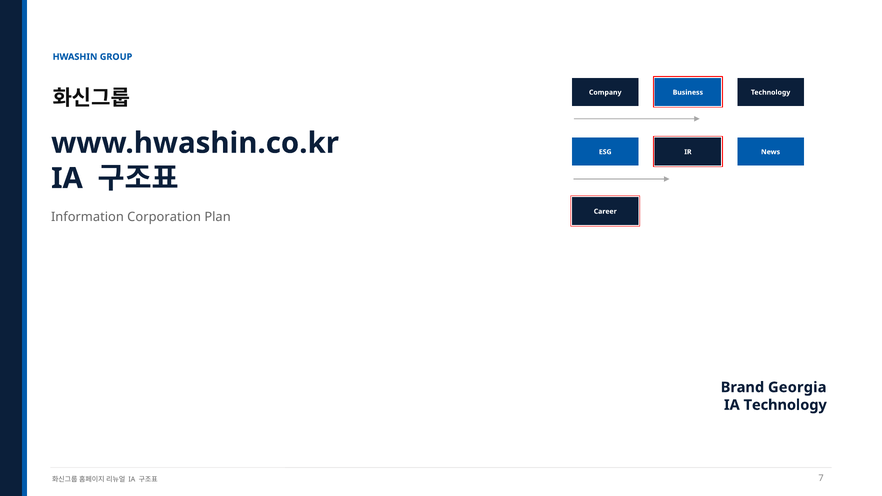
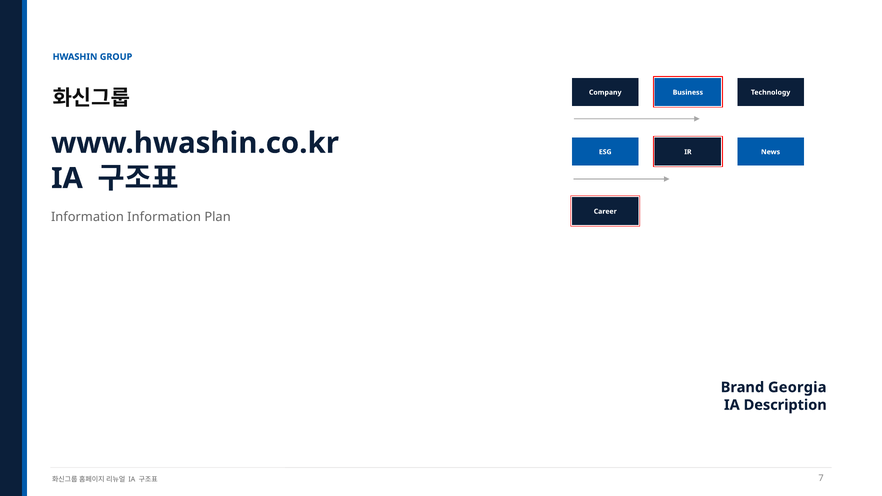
Information Corporation: Corporation -> Information (164, 217)
IA Technology: Technology -> Description (785, 405)
